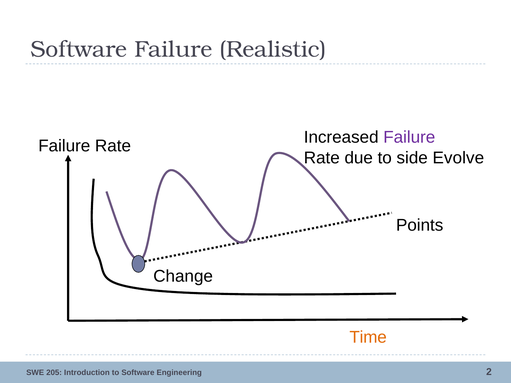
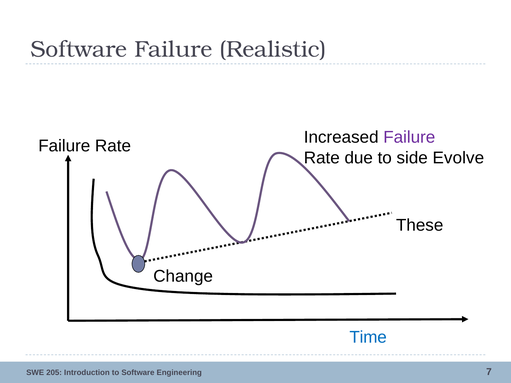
Points: Points -> These (420, 225)
Time colour: orange -> blue (368, 338)
2: 2 -> 7 (489, 372)
